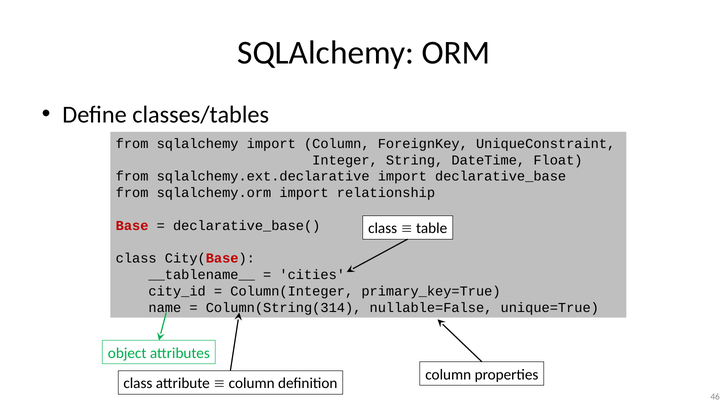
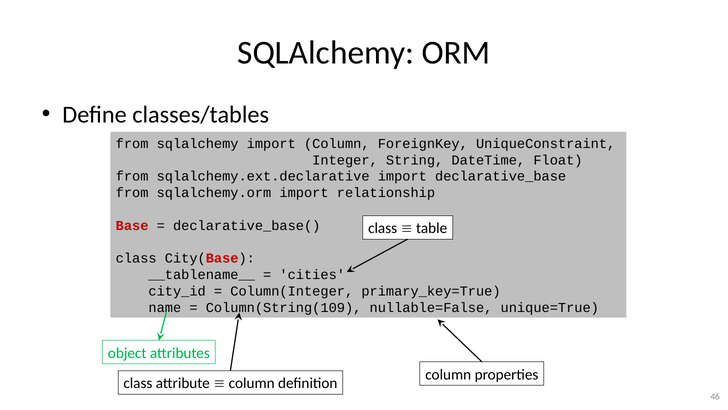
Column(String(314: Column(String(314 -> Column(String(109 (284, 307)
